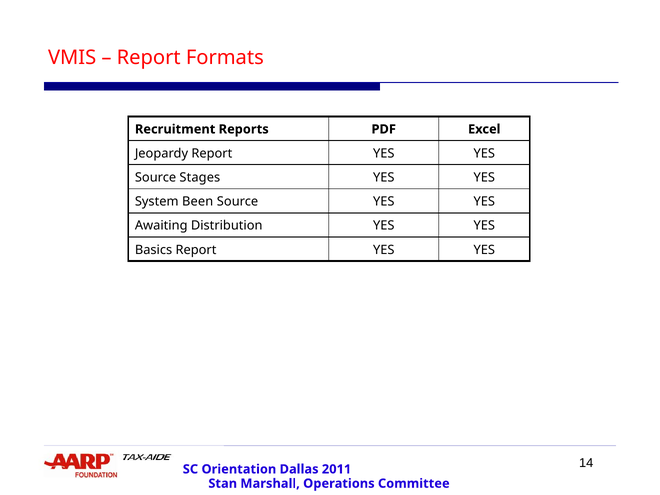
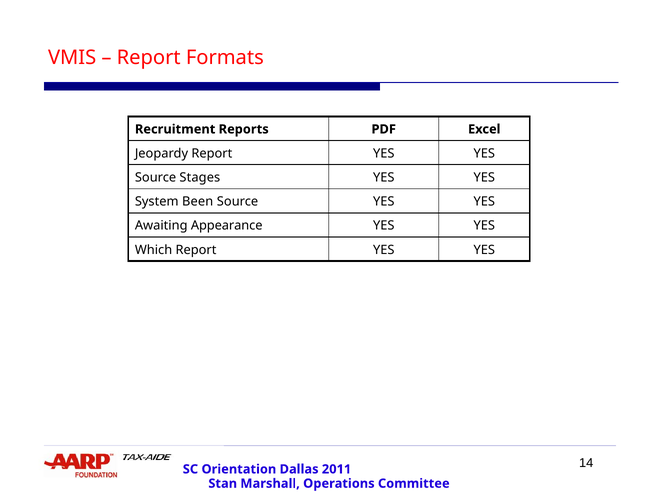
Distribution: Distribution -> Appearance (227, 226)
Basics: Basics -> Which (154, 250)
